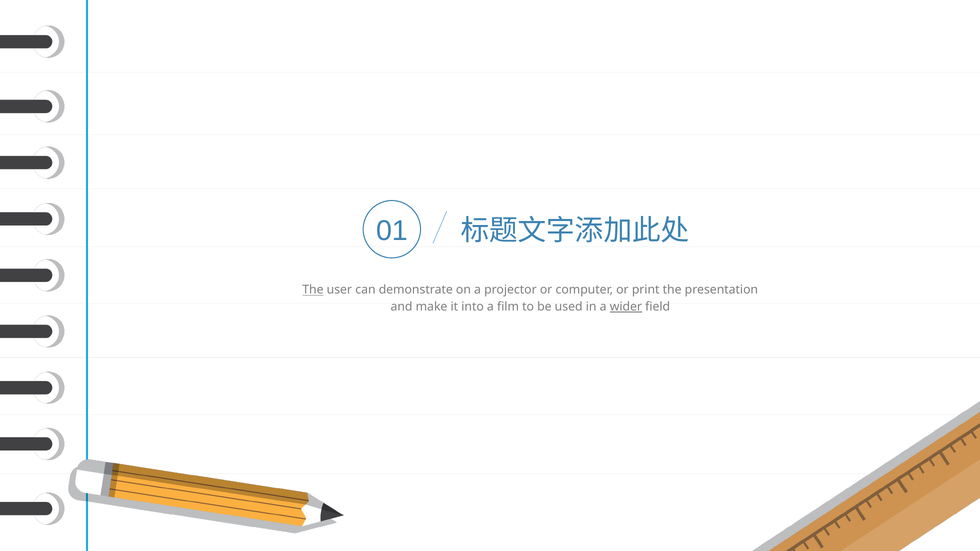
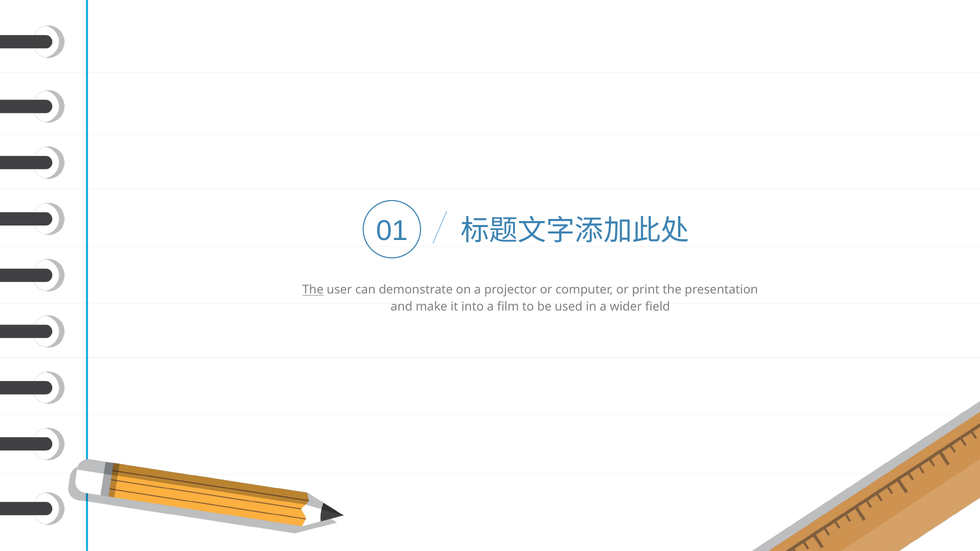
wider underline: present -> none (626, 307)
